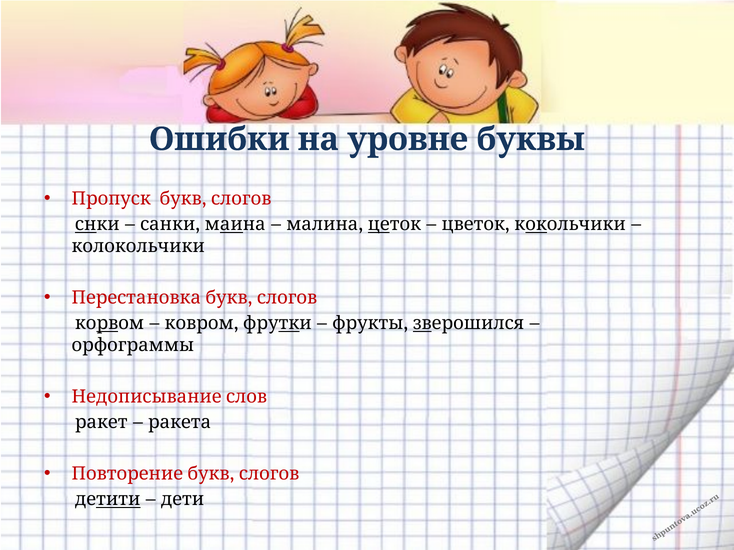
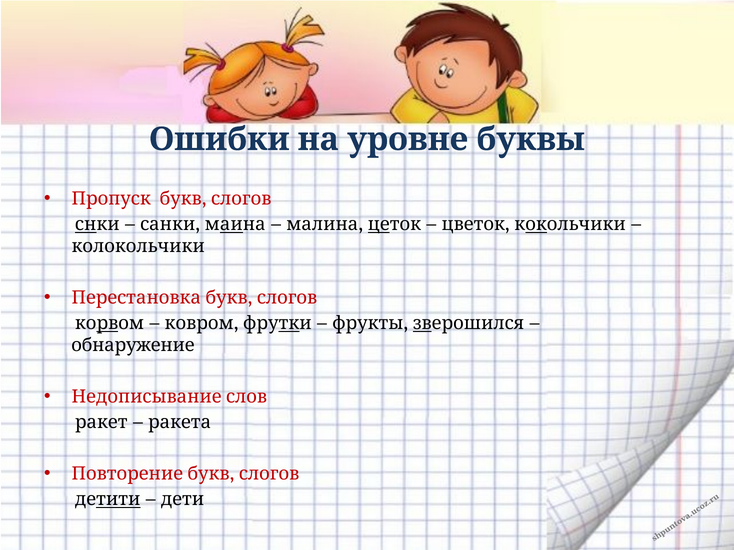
орфограммы: орфограммы -> обнаружение (133, 346)
